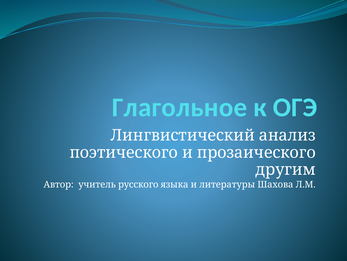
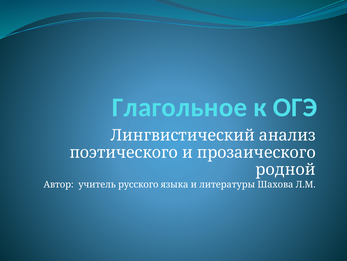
другим: другим -> родной (286, 169)
